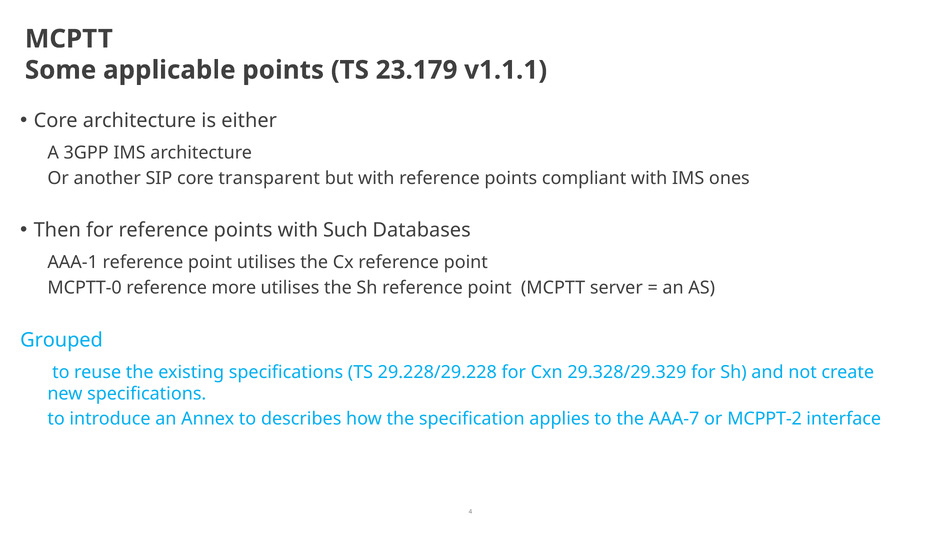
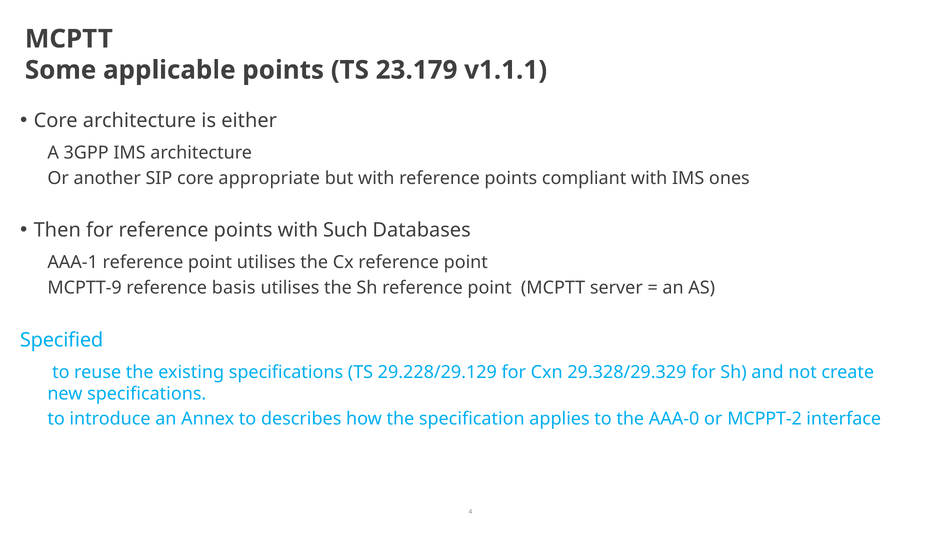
transparent: transparent -> appropriate (269, 178)
MCPTT-0: MCPTT-0 -> MCPTT-9 (85, 288)
more: more -> basis (234, 288)
Grouped: Grouped -> Specified (62, 340)
29.228/29.228: 29.228/29.228 -> 29.228/29.129 (437, 372)
AAA-7: AAA-7 -> AAA-0 (674, 419)
